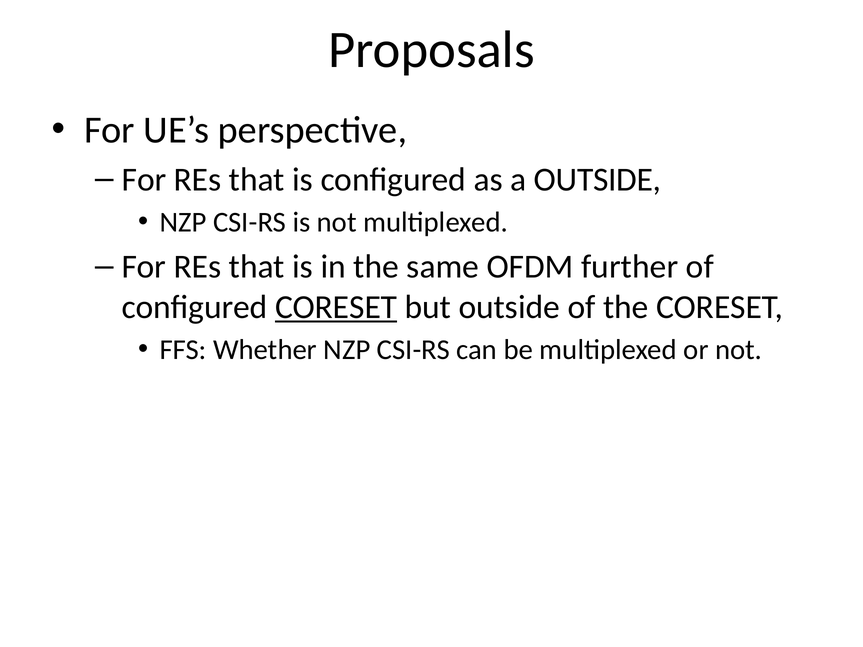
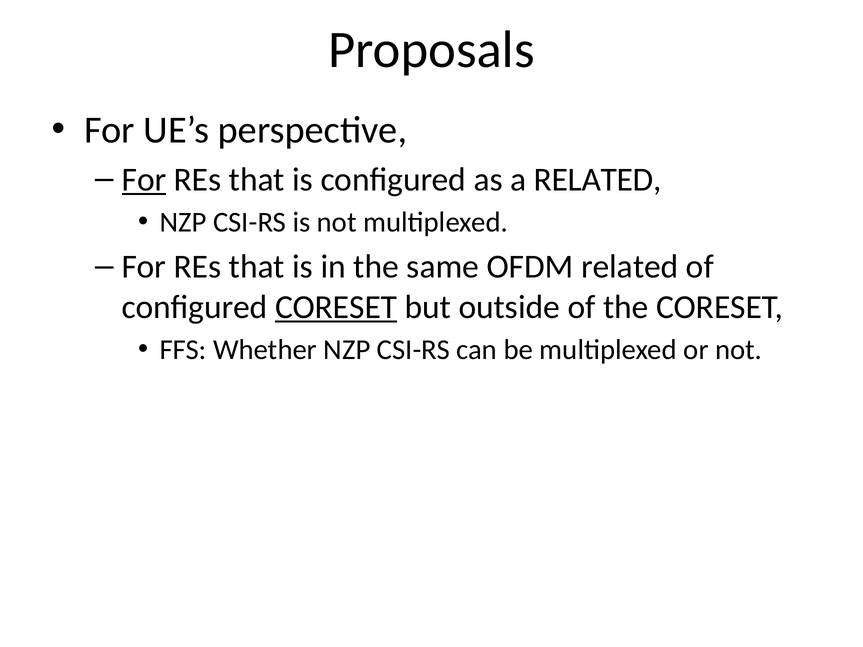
For underline: none -> present (144, 180)
a OUTSIDE: OUTSIDE -> RELATED (598, 180)
OFDM further: further -> related (630, 267)
